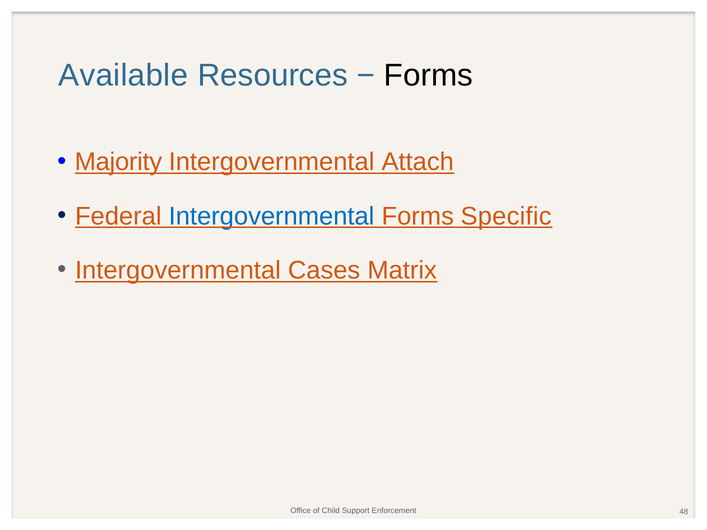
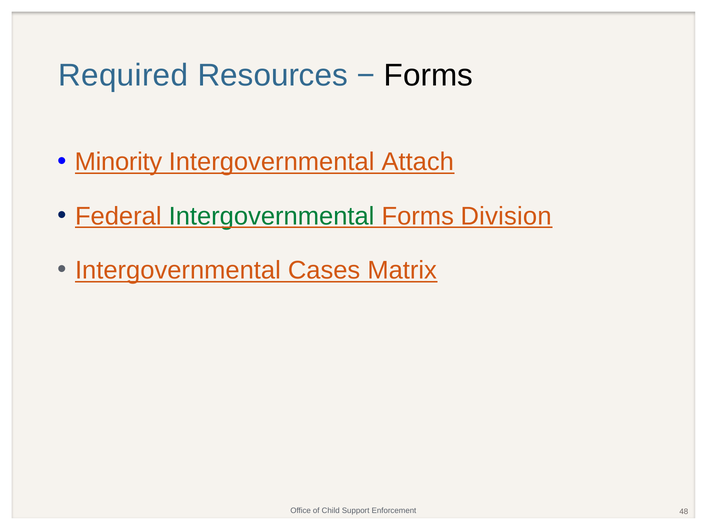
Available: Available -> Required (123, 75)
Majority: Majority -> Minority (118, 162)
Intergovernmental colour: blue -> green (272, 216)
Specific: Specific -> Division (506, 216)
